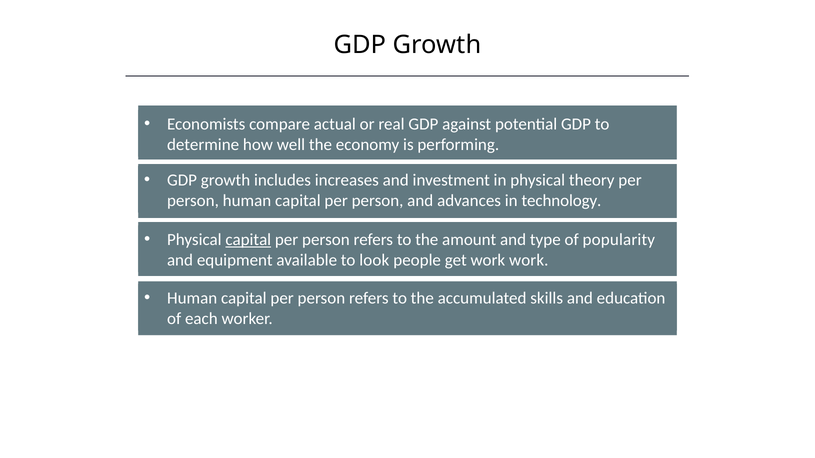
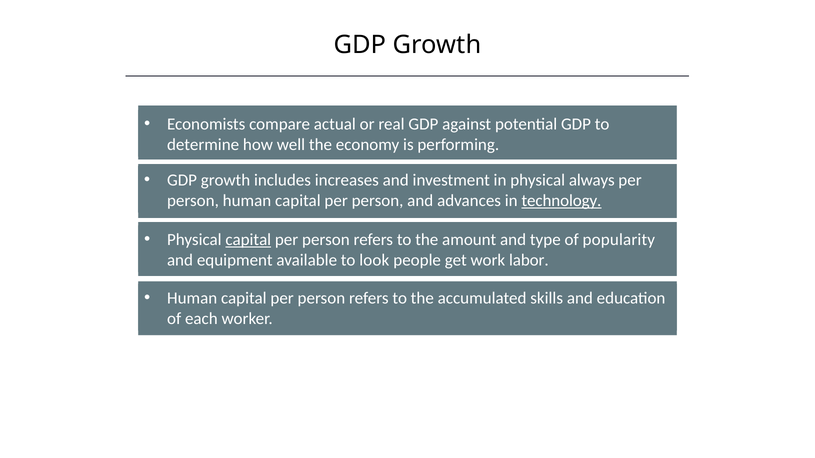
theory: theory -> always (592, 180)
technology underline: none -> present (561, 201)
work work: work -> labor (529, 260)
